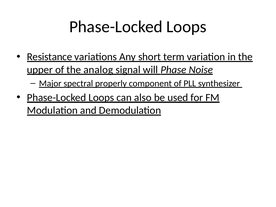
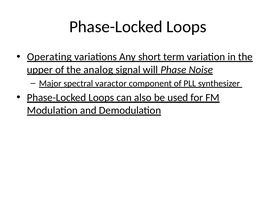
Resistance: Resistance -> Operating (49, 57)
properly: properly -> varactor (111, 83)
